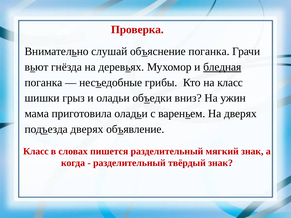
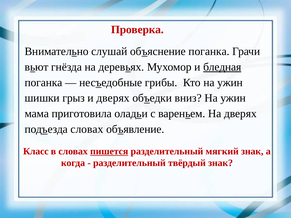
Кто на класс: класс -> ужин (230, 83)
и оладьи: оладьи -> дверях (113, 98)
подъезда дверях: дверях -> словах (87, 129)
пишется underline: none -> present (109, 151)
